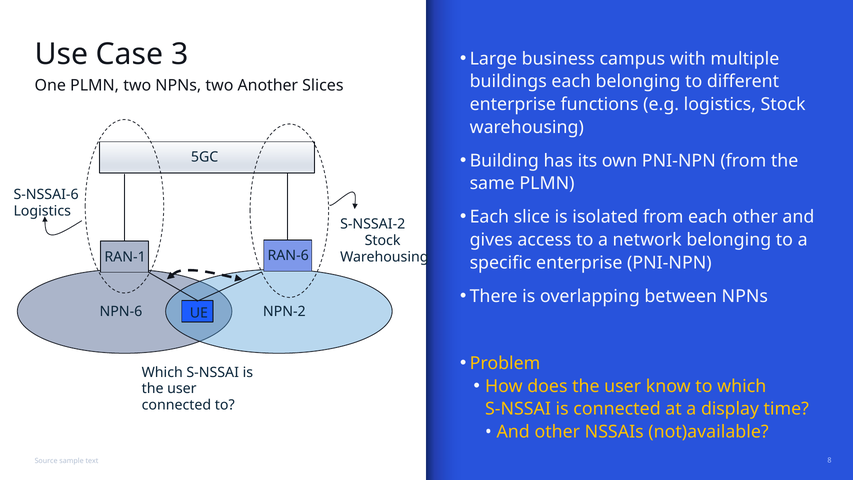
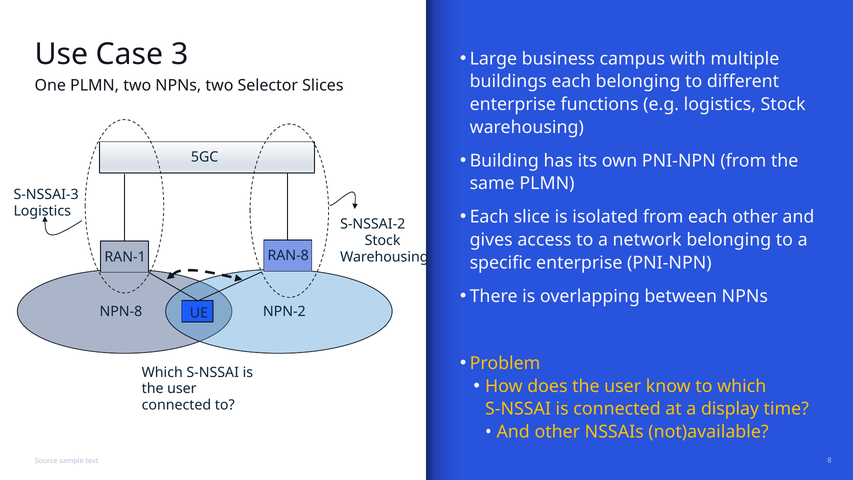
Another: Another -> Selector (268, 86)
S-NSSAI-6: S-NSSAI-6 -> S-NSSAI-3 (46, 194)
RAN-6: RAN-6 -> RAN-8 (288, 256)
NPN-6: NPN-6 -> NPN-8 (121, 311)
